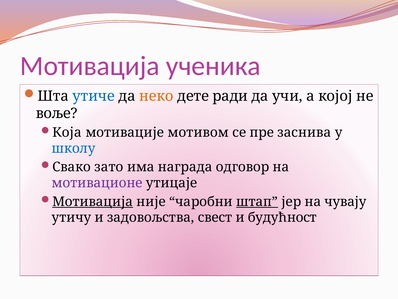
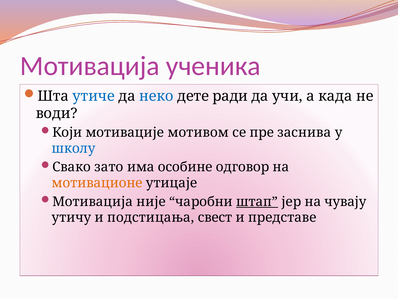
неко colour: orange -> blue (156, 96)
којој: којој -> када (335, 96)
воље: воље -> води (57, 113)
Која: Која -> Који (67, 132)
награда: награда -> особине (185, 167)
мотивационе colour: purple -> orange (97, 183)
Мотивација underline: present -> none (93, 201)
задовољства: задовољства -> подстицања (151, 217)
будућност: будућност -> представе (282, 217)
